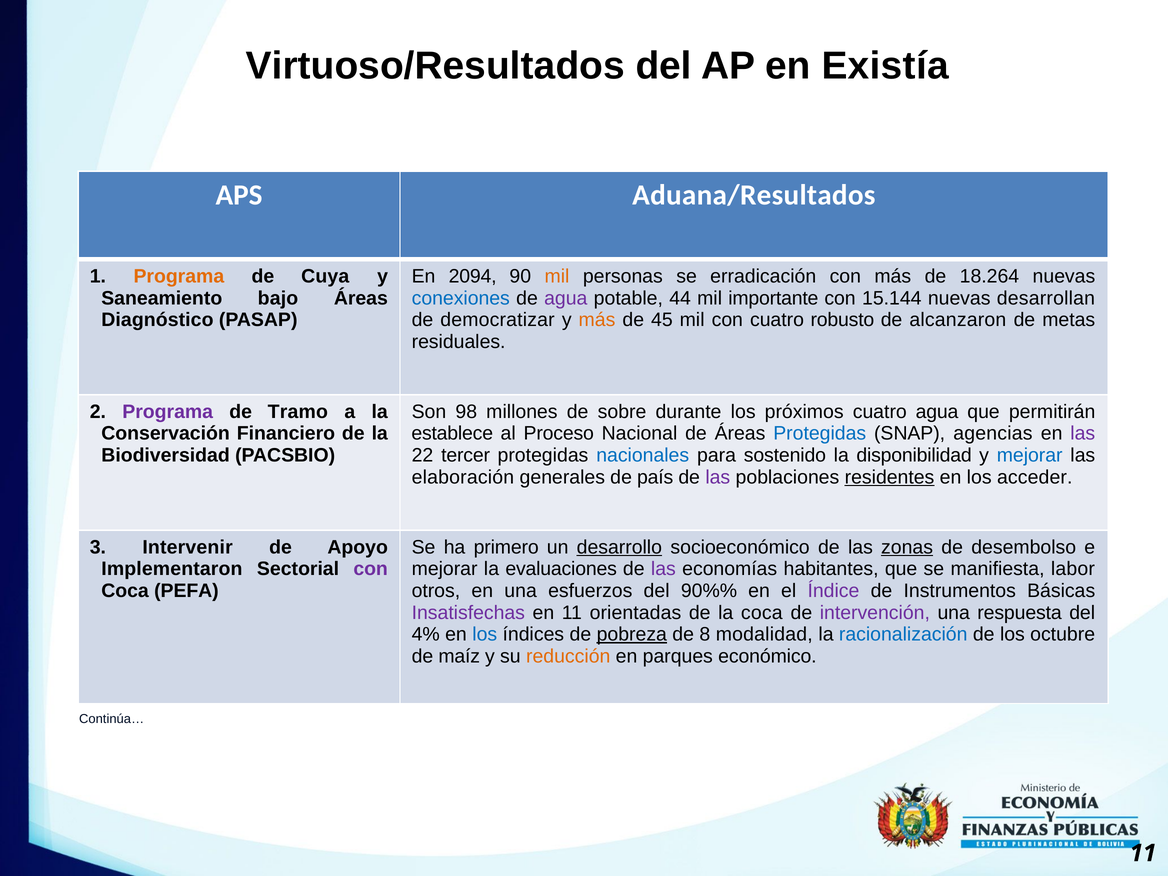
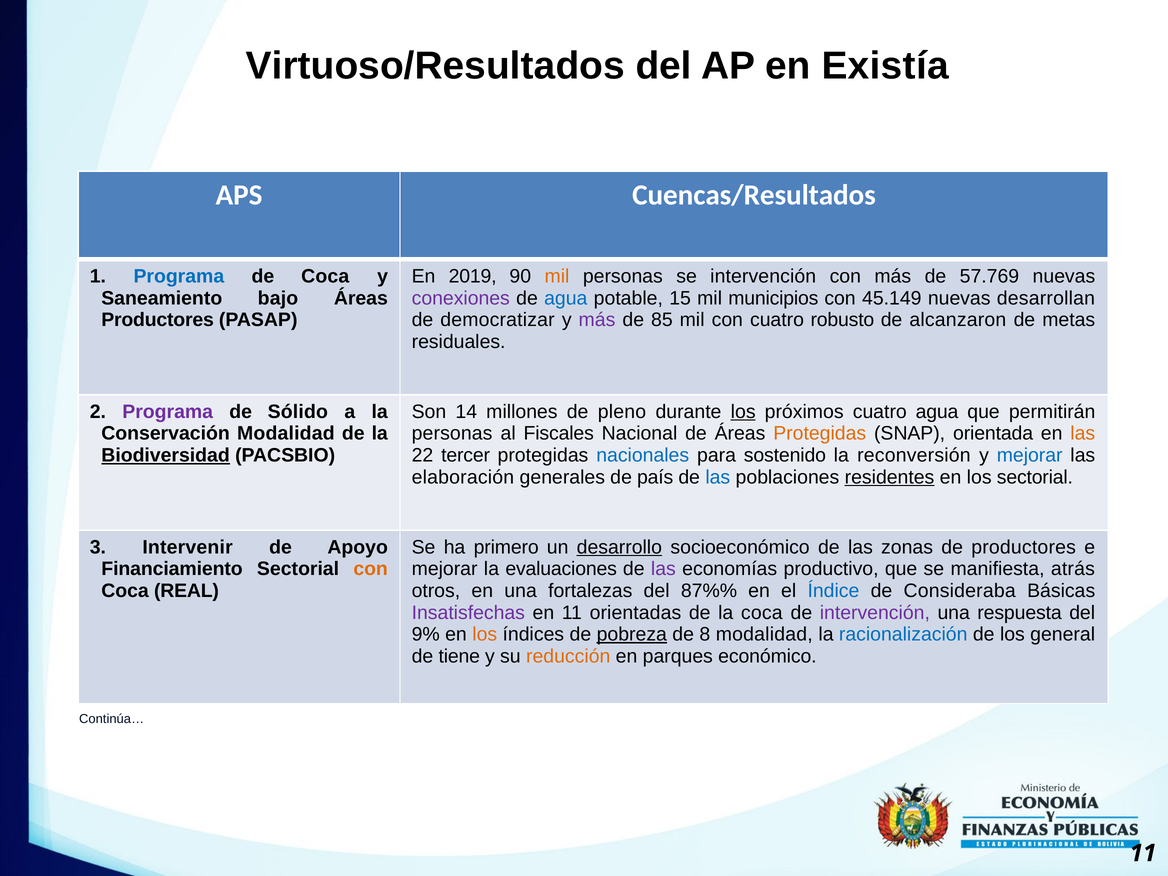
Aduana/Resultados: Aduana/Resultados -> Cuencas/Resultados (754, 195)
Programa colour: orange -> blue (179, 276)
de Cuya: Cuya -> Coca (325, 276)
2094: 2094 -> 2019 (473, 276)
se erradicación: erradicación -> intervención (763, 276)
18.264: 18.264 -> 57.769 (989, 276)
conexiones colour: blue -> purple (461, 298)
agua colour: purple -> blue (566, 298)
44: 44 -> 15 (680, 298)
importante: importante -> municipios (773, 298)
15.144: 15.144 -> 45.149 (892, 298)
Diagnóstico: Diagnóstico -> Productores (158, 320)
más colour: orange -> purple (597, 320)
45: 45 -> 85 (662, 320)
Tramo: Tramo -> Sólido (298, 412)
98: 98 -> 14 (466, 412)
sobre: sobre -> pleno (622, 412)
los underline: none -> present (743, 412)
Conservación Financiero: Financiero -> Modalidad (286, 434)
establece: establece -> personas (452, 434)
Proceso: Proceso -> Fiscales (559, 434)
Protegidas colour: blue -> orange (820, 434)
agencias: agencias -> orientada (993, 434)
las colour: purple -> orange (1083, 434)
Biodiversidad underline: none -> present (166, 455)
disponibilidad: disponibilidad -> reconversión (914, 455)
las colour: purple -> blue (718, 477)
los acceder: acceder -> sectorial (1035, 477)
zonas underline: present -> none (907, 547)
de desembolso: desembolso -> productores (1024, 547)
Implementaron: Implementaron -> Financiamiento (172, 569)
con colour: purple -> orange (371, 569)
habitantes: habitantes -> productivo (831, 569)
labor: labor -> atrás (1073, 569)
PEFA: PEFA -> REAL (187, 591)
esfuerzos: esfuerzos -> fortalezas (590, 591)
90%%: 90%% -> 87%% (709, 591)
Índice colour: purple -> blue (833, 591)
Instrumentos: Instrumentos -> Consideraba (960, 591)
4%: 4% -> 9% (426, 634)
los colour: blue -> orange (485, 634)
octubre: octubre -> general (1063, 634)
maíz: maíz -> tiene (459, 656)
